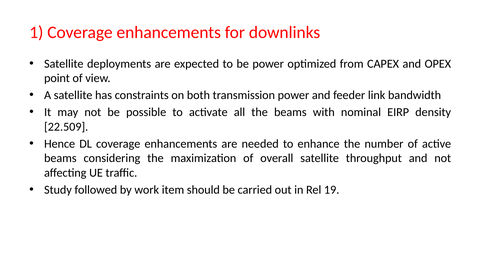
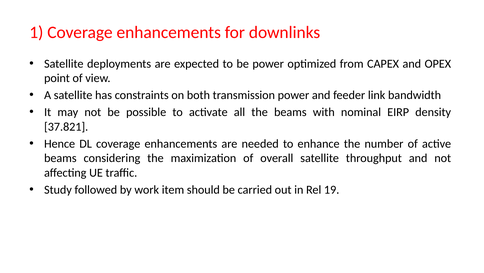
22.509: 22.509 -> 37.821 (66, 126)
